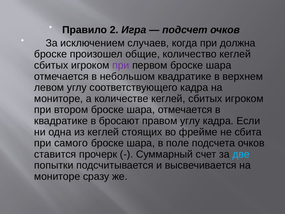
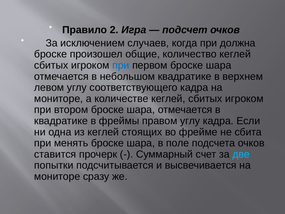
при colour: purple -> blue (121, 65)
бросают: бросают -> фреймы (119, 121)
самого: самого -> менять (71, 143)
